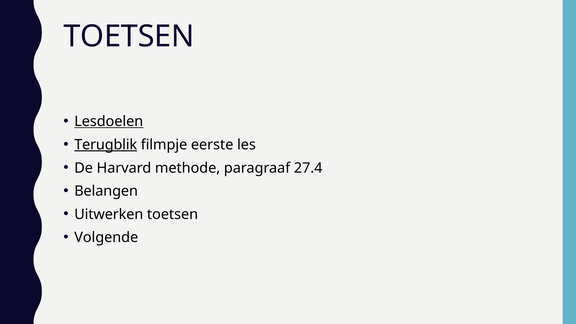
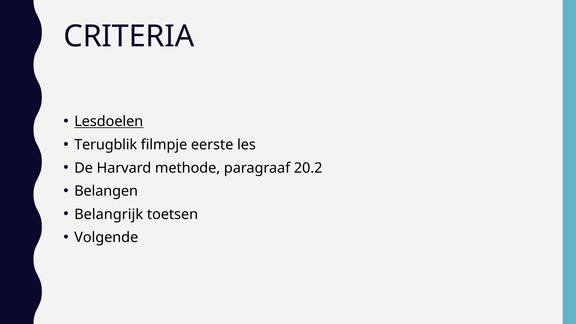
TOETSEN: TOETSEN -> CRITERIA (129, 37)
Terugblik underline: present -> none (106, 145)
27.4: 27.4 -> 20.2 (308, 168)
Uitwerken: Uitwerken -> Belangrijk (109, 214)
